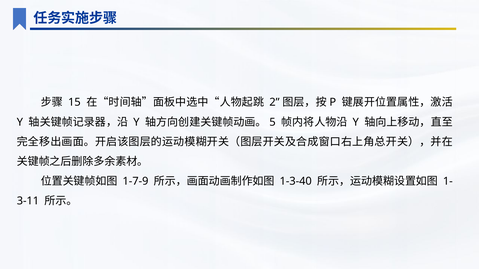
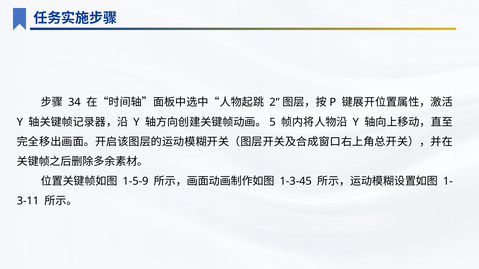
15: 15 -> 34 (74, 103)
1-7-9: 1-7-9 -> 1-5-9 (135, 182)
1-3-40: 1-3-40 -> 1-3-45 (296, 182)
